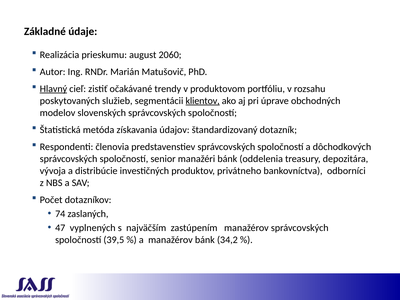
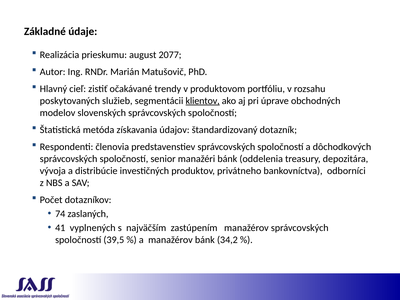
2060: 2060 -> 2077 (170, 55)
Hlavný underline: present -> none (53, 89)
47: 47 -> 41 (60, 228)
